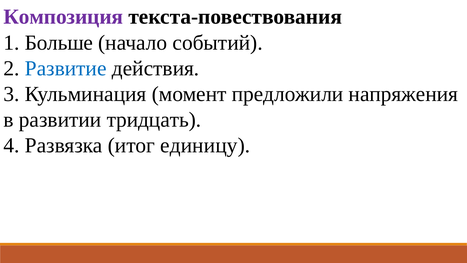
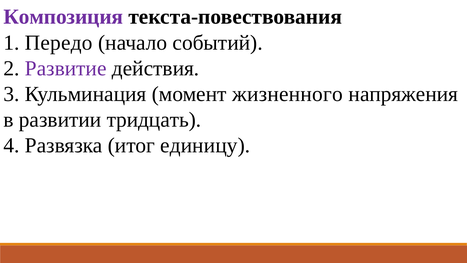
Больше: Больше -> Передо (59, 43)
Развитие colour: blue -> purple (66, 68)
предложили: предложили -> жизненного (288, 94)
